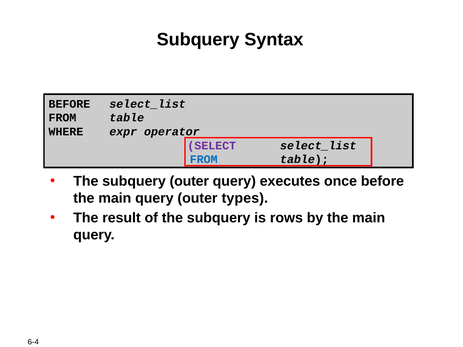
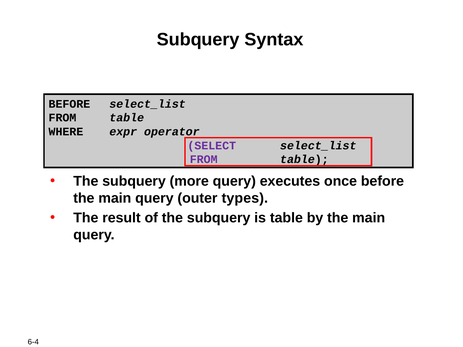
FROM colour: blue -> purple (204, 160)
subquery outer: outer -> more (189, 181)
is rows: rows -> table (286, 218)
